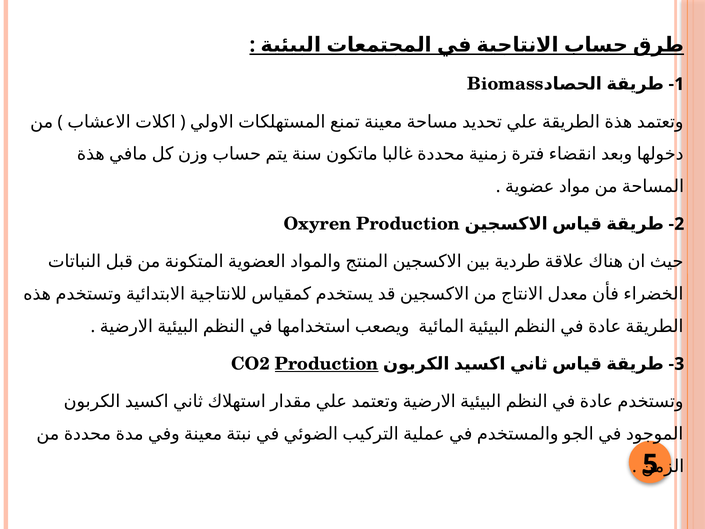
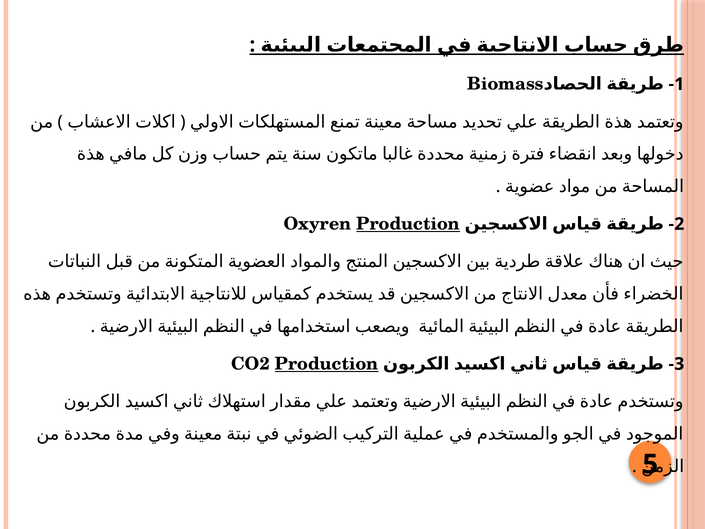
Production underline: none -> present (408, 224)
